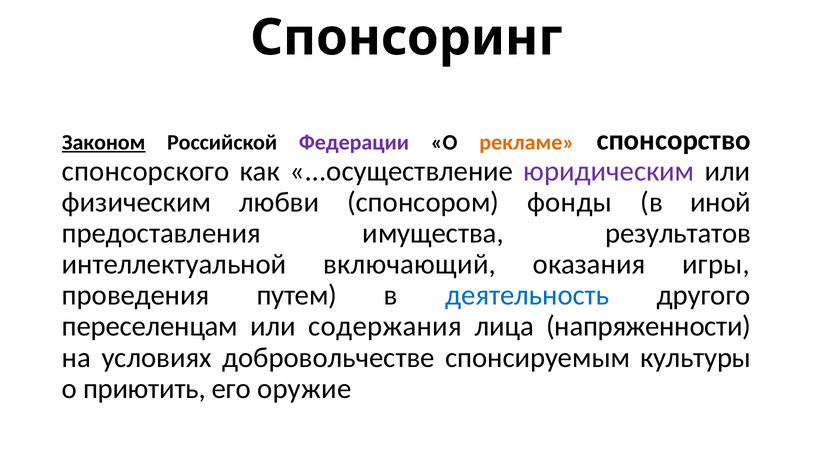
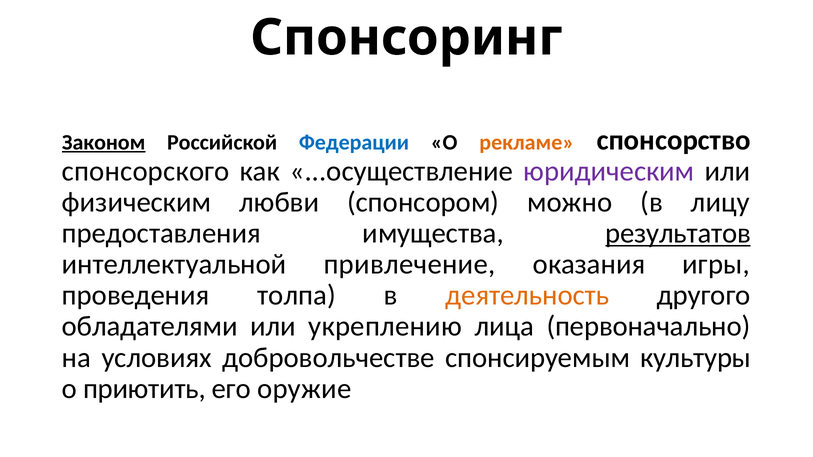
Федерации colour: purple -> blue (354, 142)
фонды: фонды -> можно (570, 202)
иной: иной -> лицу (720, 202)
результатов underline: none -> present (678, 233)
включающий: включающий -> привлечение (410, 265)
путем: путем -> толпа (297, 296)
деятельность colour: blue -> orange (527, 296)
переселенцам: переселенцам -> обладателями (150, 327)
содержания: содержания -> укреплению (385, 327)
напряженности: напряженности -> первоначально (648, 327)
